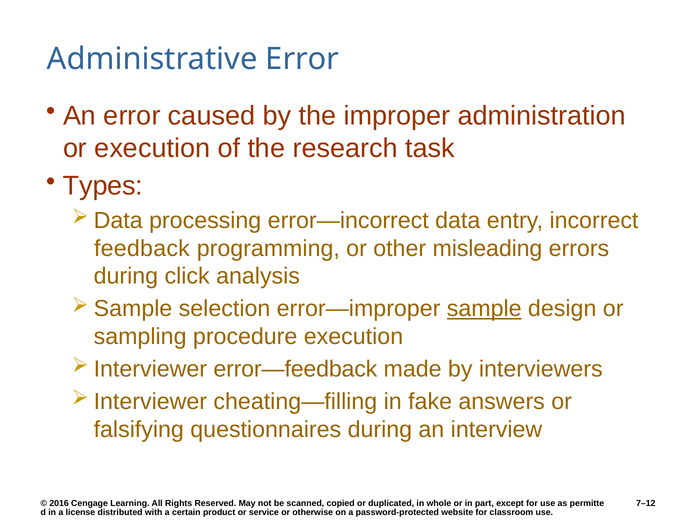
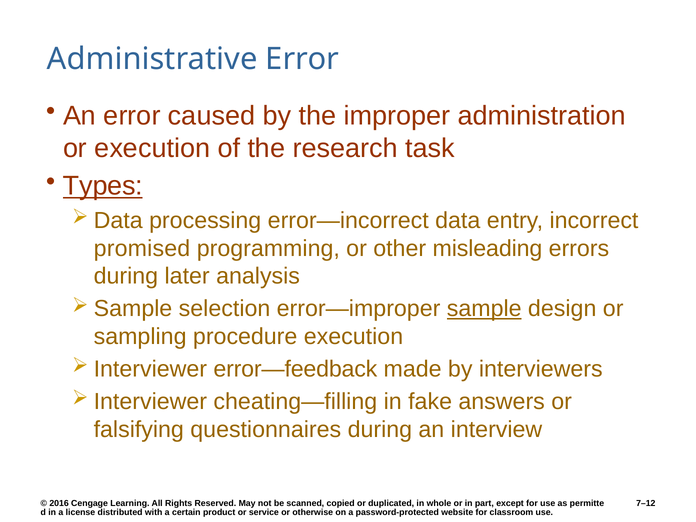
Types underline: none -> present (103, 186)
feedback: feedback -> promised (142, 248)
click: click -> later (187, 276)
